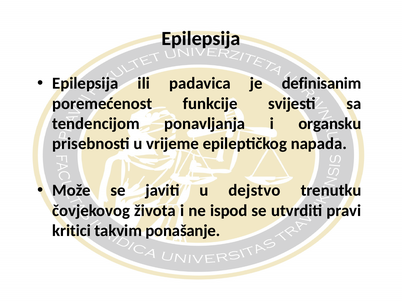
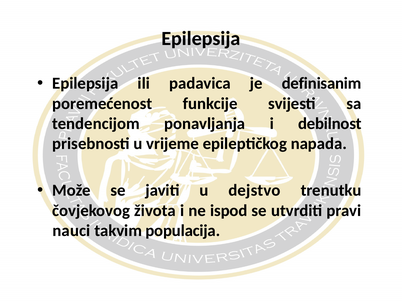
organsku: organsku -> debilnost (330, 124)
kritici: kritici -> nauci (71, 231)
ponašanje: ponašanje -> populacija (183, 231)
